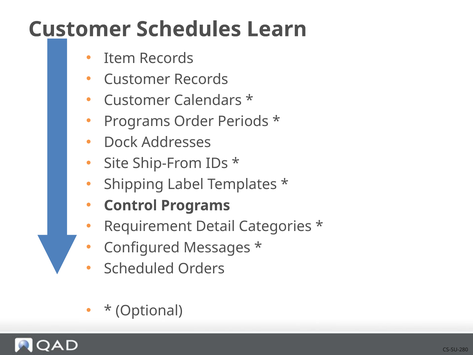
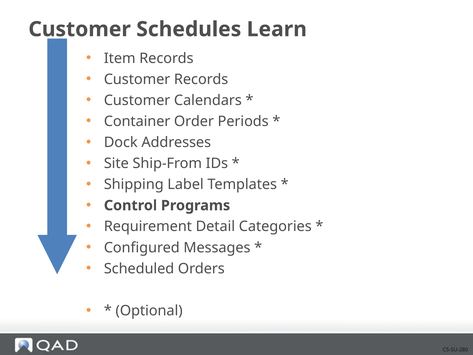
Programs: Programs -> Container (137, 121)
